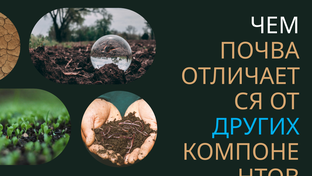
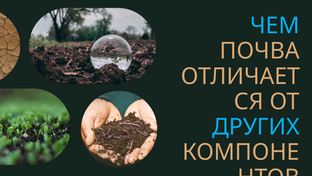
ЧЕМ colour: white -> light blue (275, 26)
